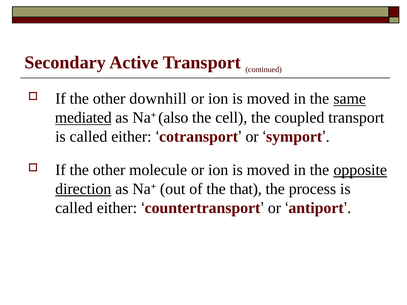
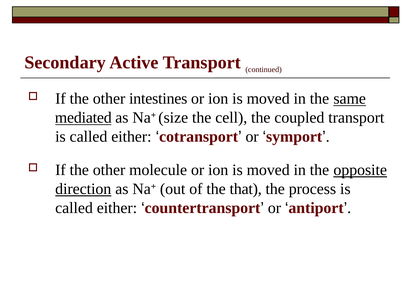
downhill: downhill -> intestines (158, 99)
also: also -> size (173, 118)
